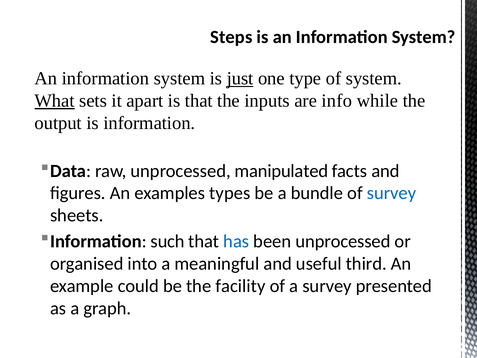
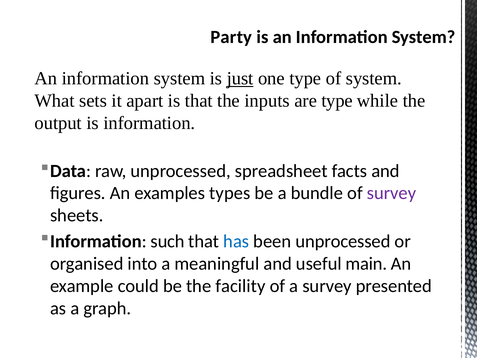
Steps: Steps -> Party (231, 37)
What underline: present -> none (55, 101)
are info: info -> type (337, 101)
manipulated: manipulated -> spreadsheet (281, 171)
survey colour: blue -> purple (392, 193)
third: third -> main (366, 264)
